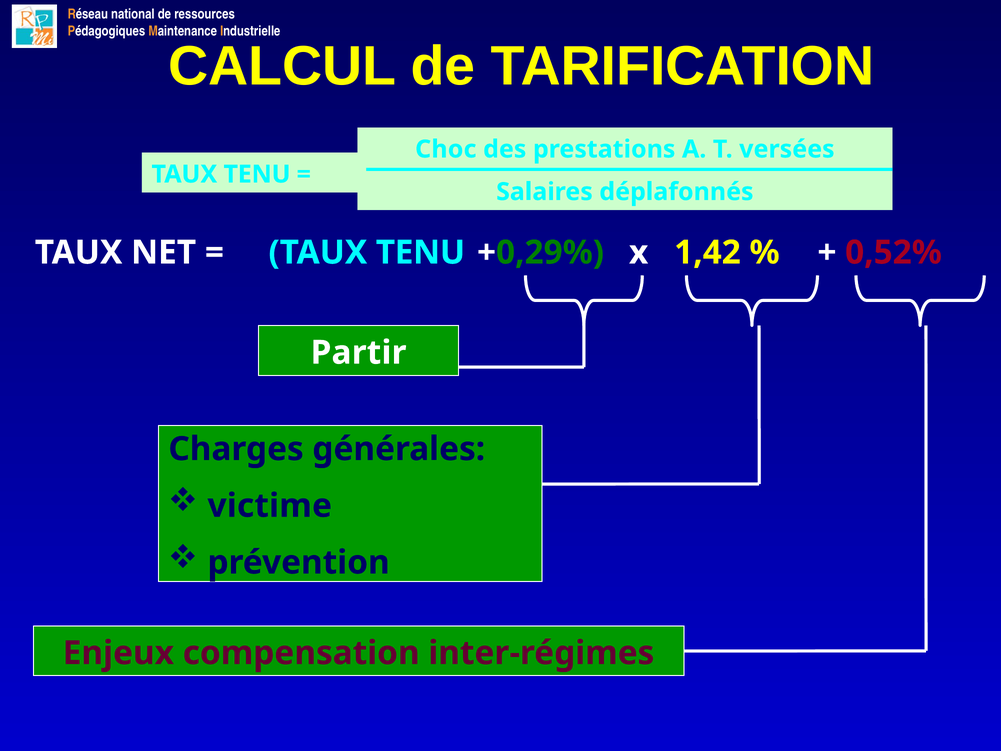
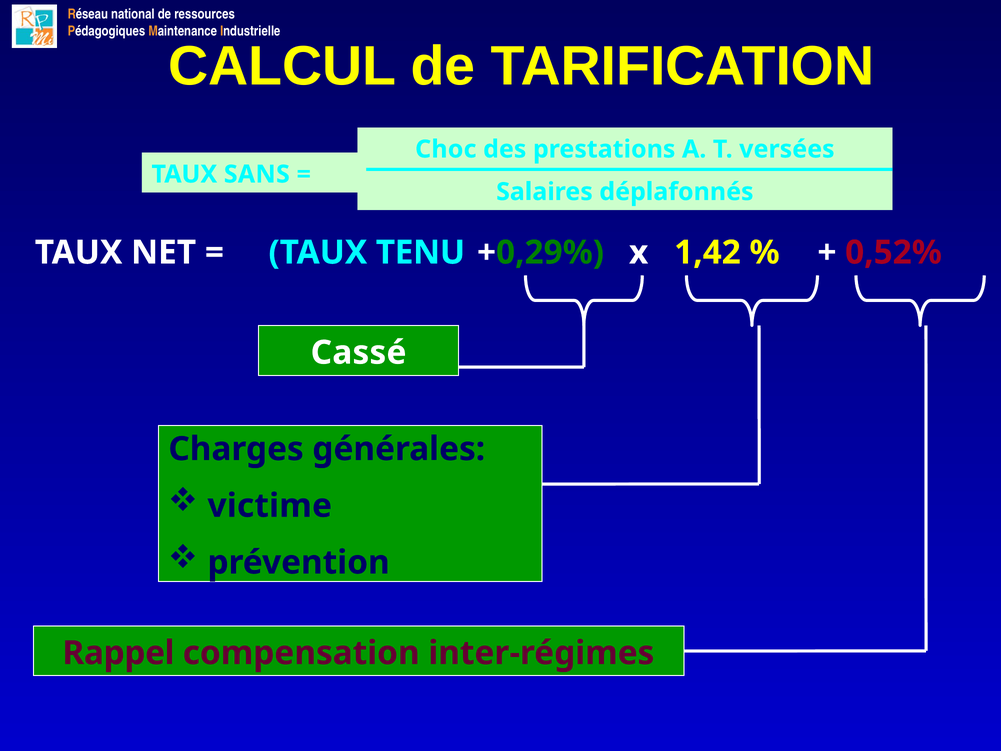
TENU: TENU -> SANS (257, 174)
Partir: Partir -> Cassé (359, 353)
Enjeux: Enjeux -> Rappel (119, 653)
